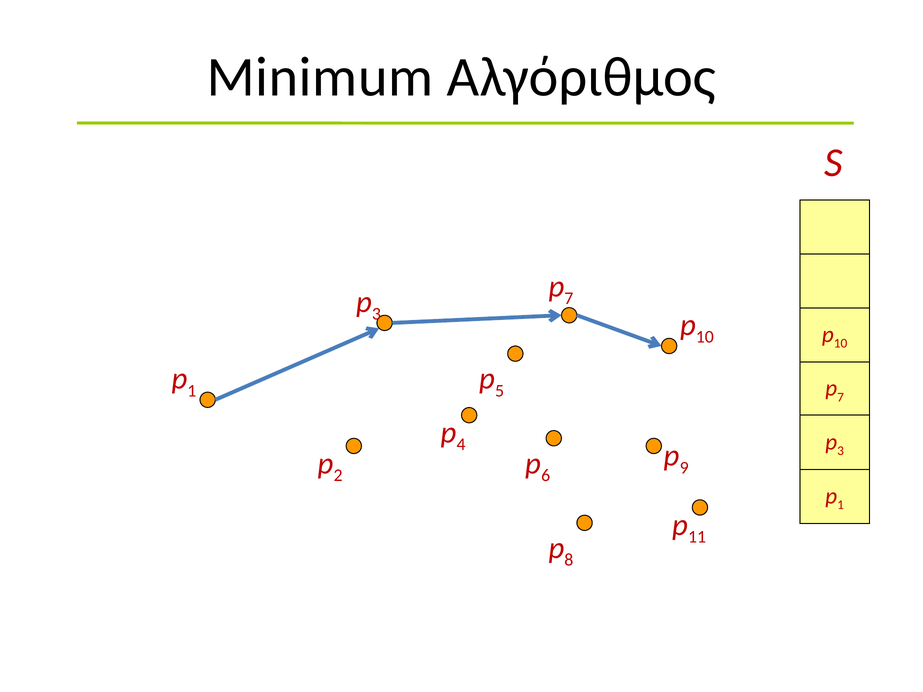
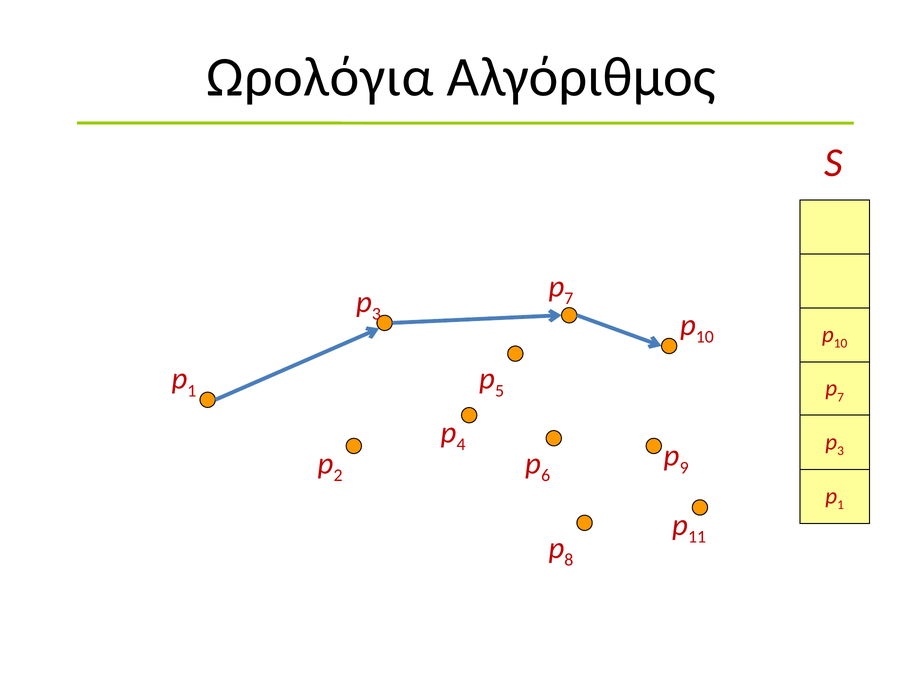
Minimum: Minimum -> Ωρολόγια (320, 77)
